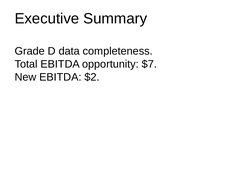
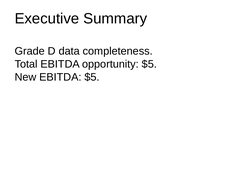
opportunity $7: $7 -> $5 (149, 64)
EBITDA $2: $2 -> $5 (92, 77)
